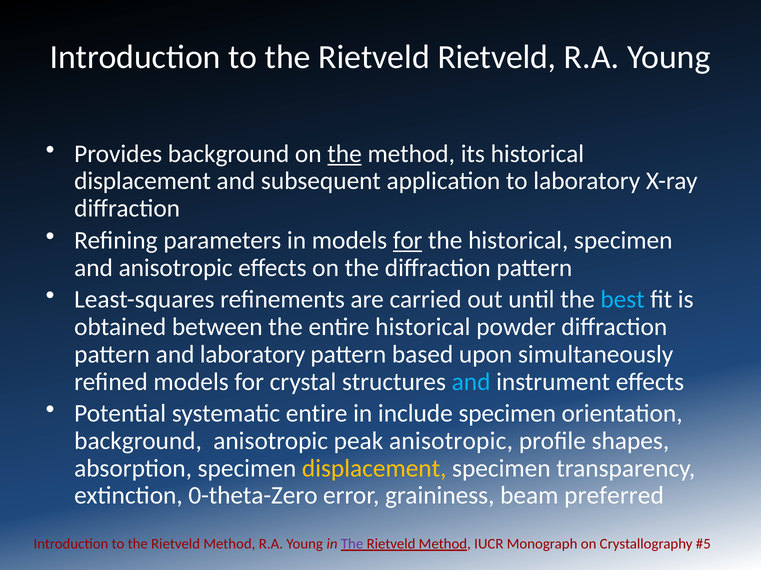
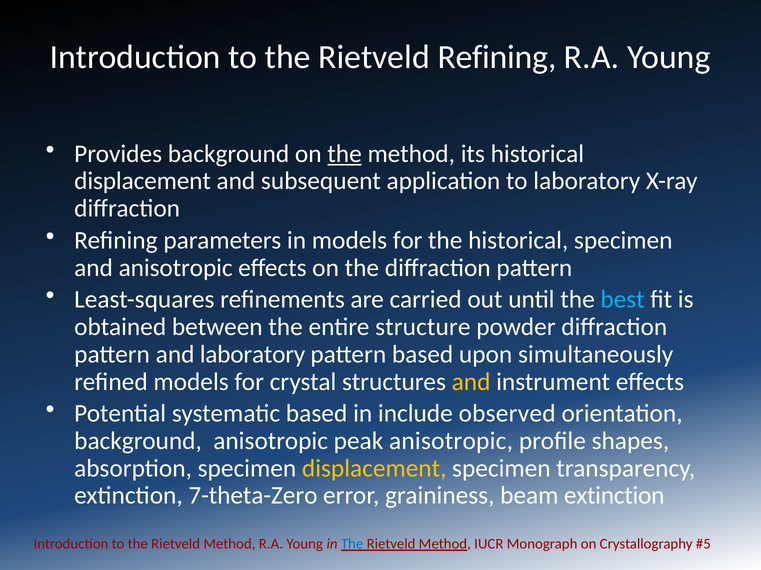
Rietveld Rietveld: Rietveld -> Refining (497, 57)
for underline: present -> none (408, 241)
entire historical: historical -> structure (423, 327)
and colour: light blue -> yellow (471, 382)
systematic entire: entire -> based (317, 414)
include specimen: specimen -> observed (507, 414)
0-theta-Zero: 0-theta-Zero -> 7-theta-Zero (253, 496)
beam preferred: preferred -> extinction (614, 496)
The colour: purple -> blue (352, 544)
